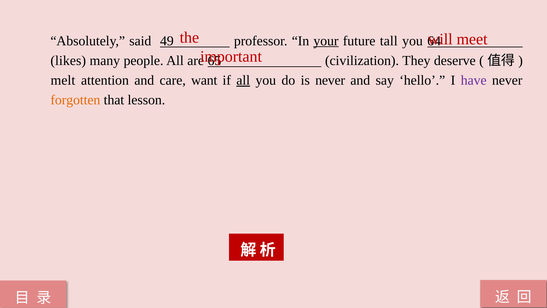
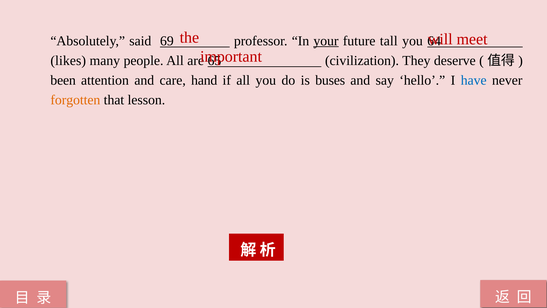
49: 49 -> 69 (167, 41)
melt: melt -> been (63, 80)
want: want -> hand (204, 80)
all underline: present -> none (243, 80)
is never: never -> buses (330, 80)
have colour: purple -> blue (474, 80)
